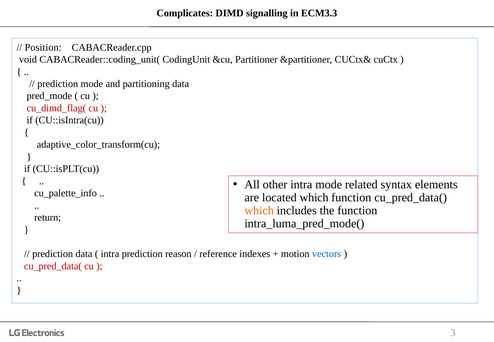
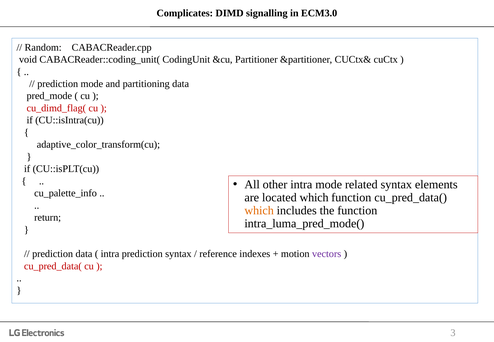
ECM3.3: ECM3.3 -> ECM3.0 (319, 13)
Position: Position -> Random (43, 47)
prediction reason: reason -> syntax (178, 254)
vectors colour: blue -> purple (327, 254)
